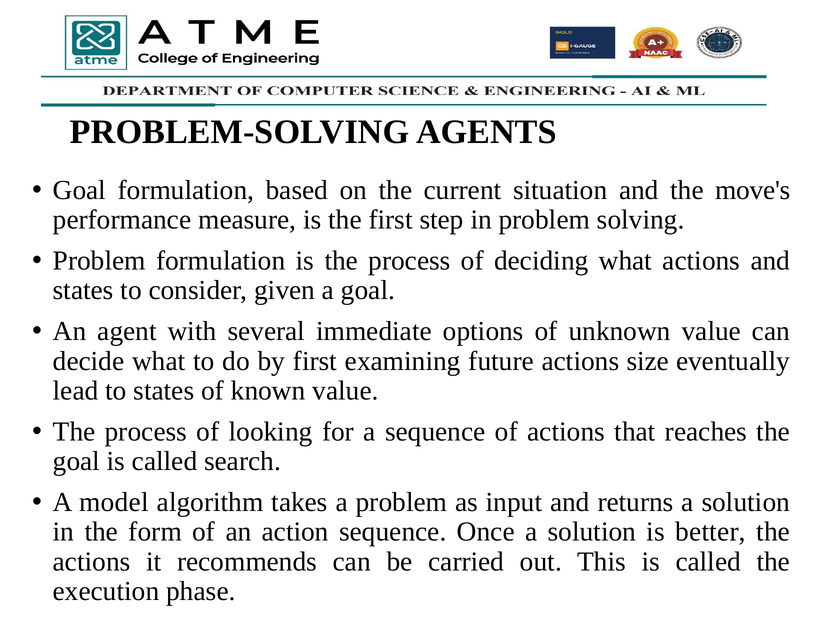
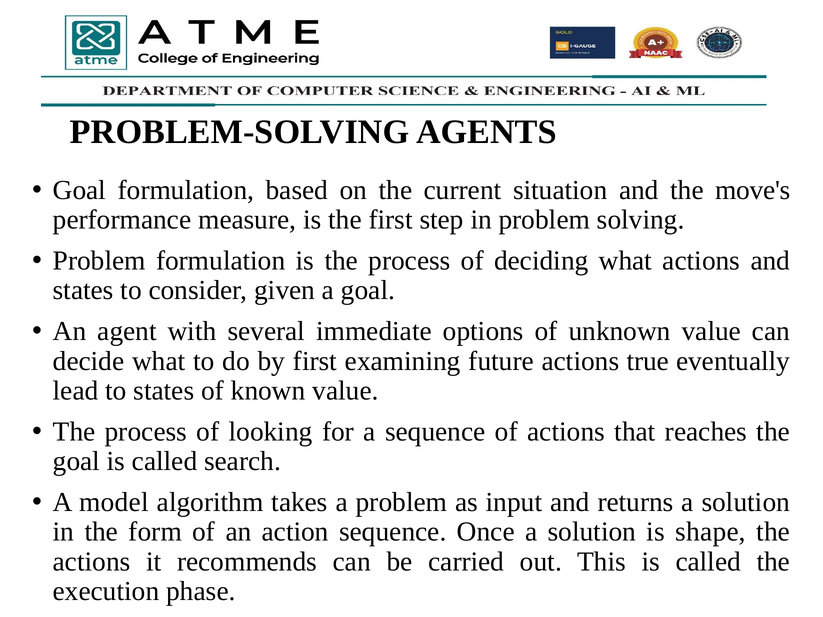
size: size -> true (648, 361)
better: better -> shape (711, 532)
